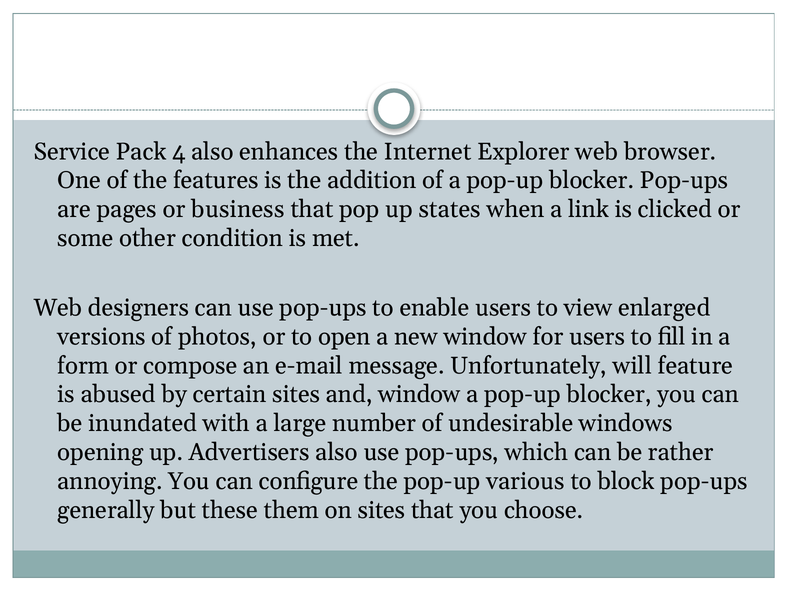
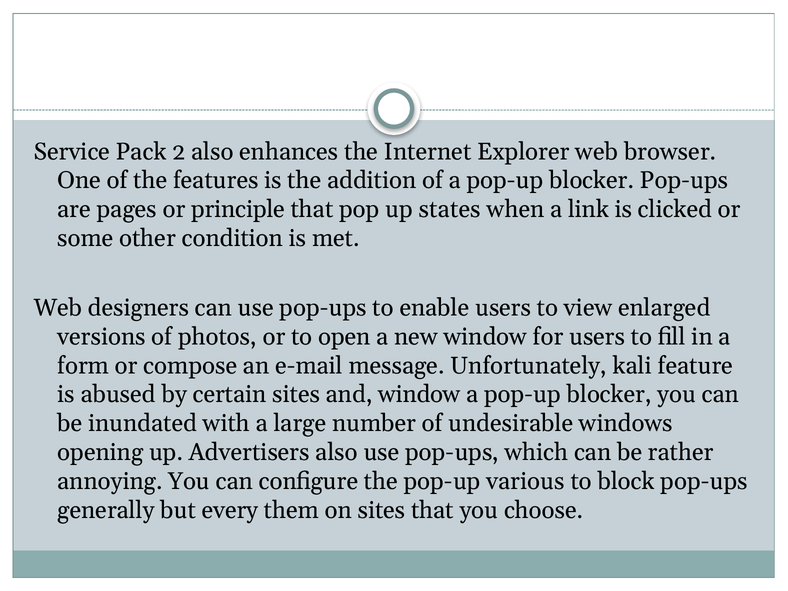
4: 4 -> 2 (179, 152)
business: business -> principle (238, 209)
will: will -> kali (632, 366)
these: these -> every (230, 510)
